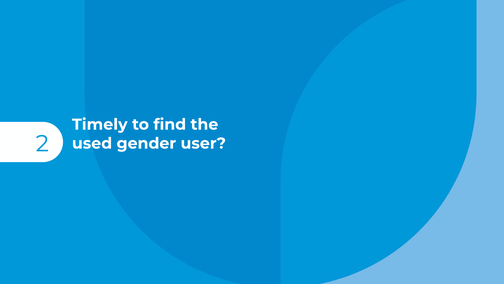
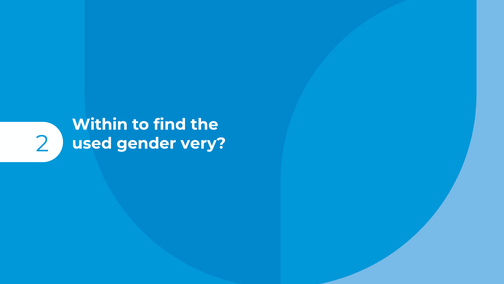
Timely: Timely -> Within (100, 124)
user: user -> very (203, 143)
